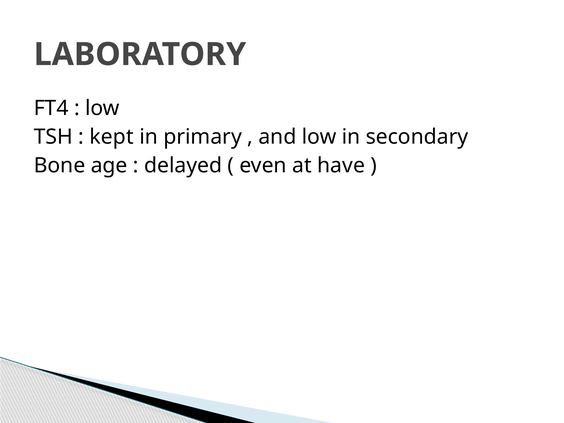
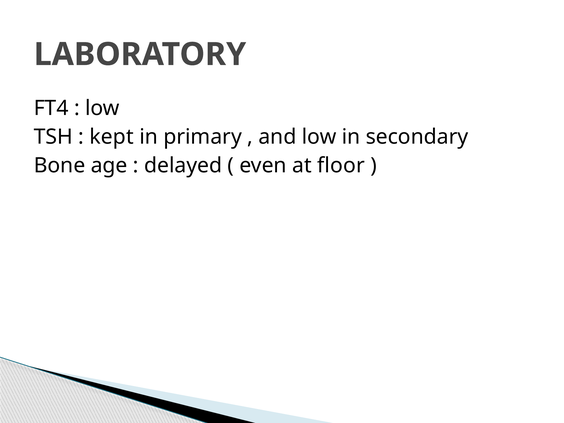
have: have -> floor (341, 165)
